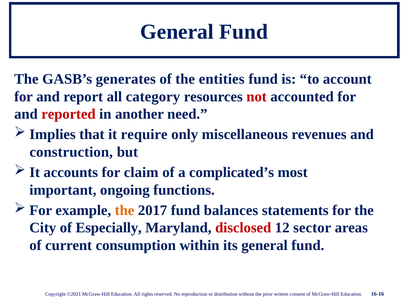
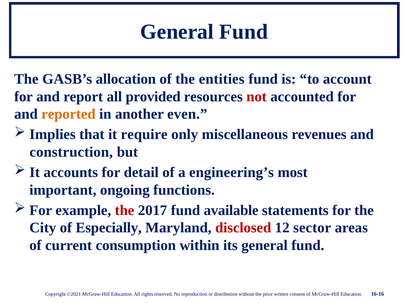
generates: generates -> allocation (126, 79)
category: category -> provided (153, 97)
reported colour: red -> orange (68, 114)
need: need -> even (187, 114)
claim: claim -> detail (141, 173)
complicated’s: complicated’s -> engineering’s (231, 173)
the colour: orange -> red (125, 211)
balances: balances -> available (231, 211)
